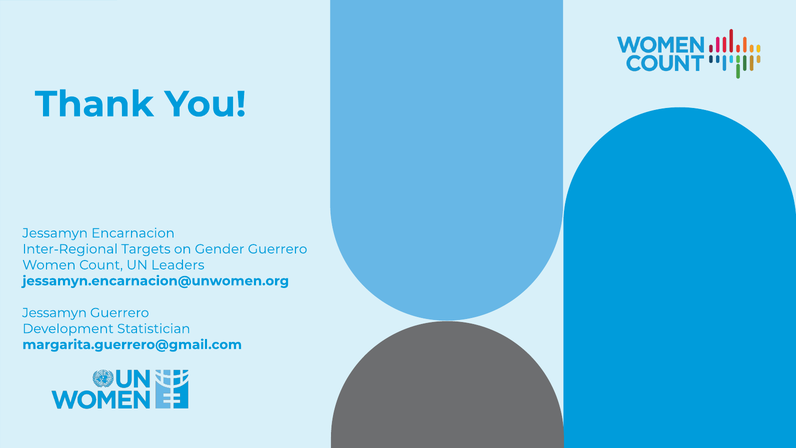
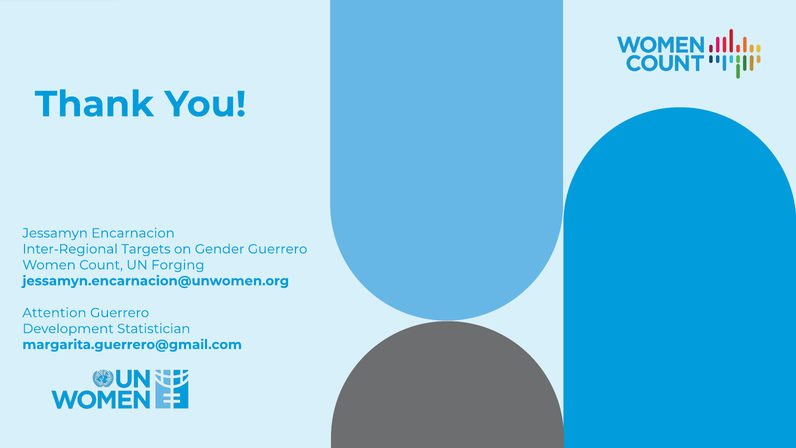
Leaders: Leaders -> Forging (178, 265)
Jessamyn: Jessamyn -> Attention (54, 313)
